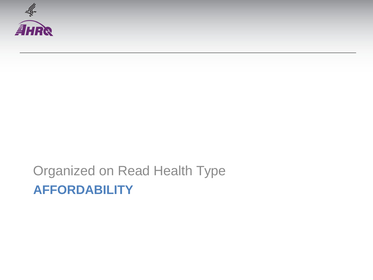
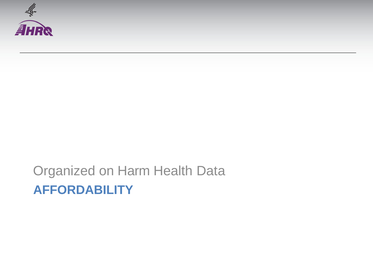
Read: Read -> Harm (134, 171)
Type: Type -> Data (211, 171)
